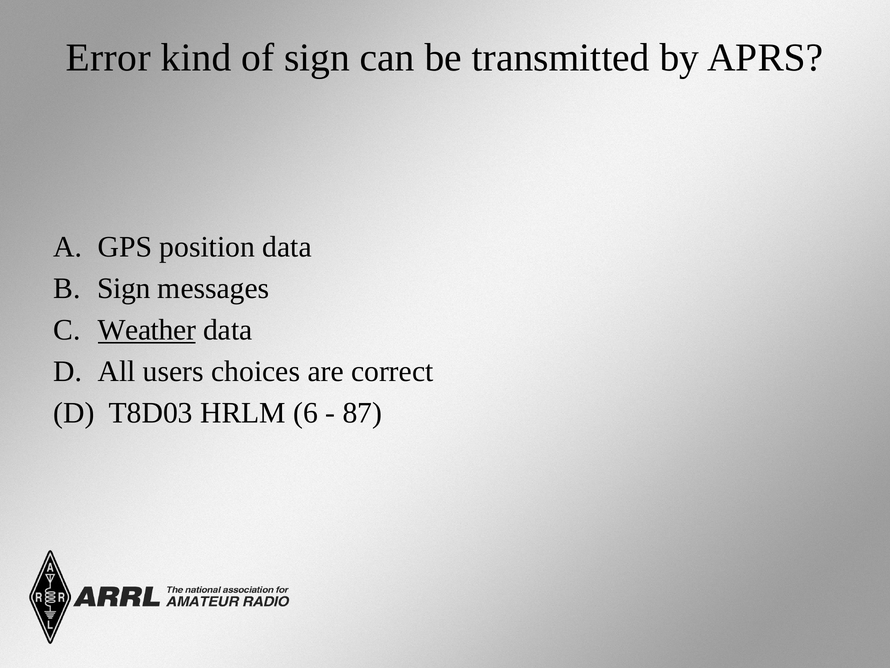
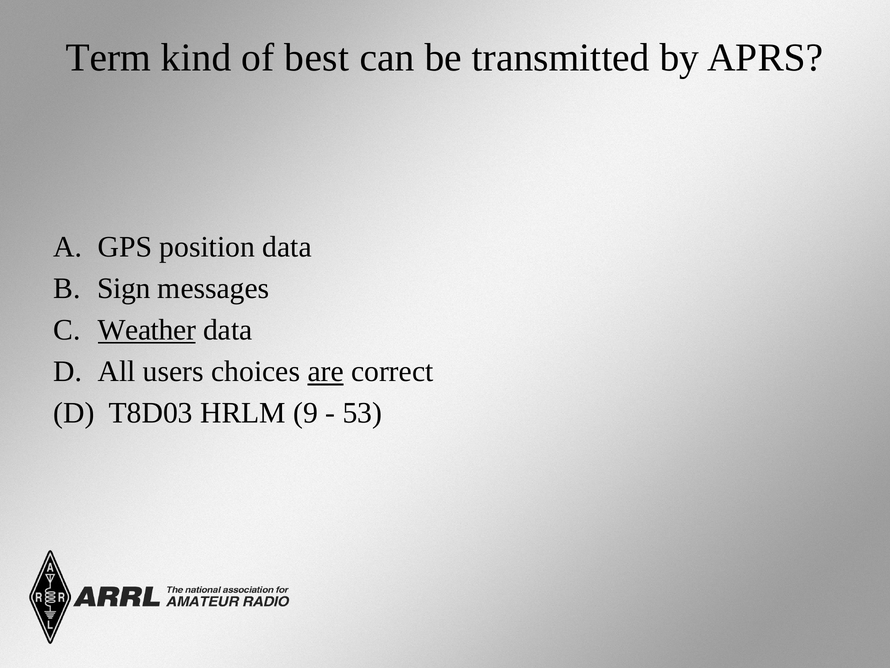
Error: Error -> Term (108, 58)
of sign: sign -> best (317, 58)
are underline: none -> present (326, 371)
6: 6 -> 9 (306, 413)
87: 87 -> 53 (362, 413)
